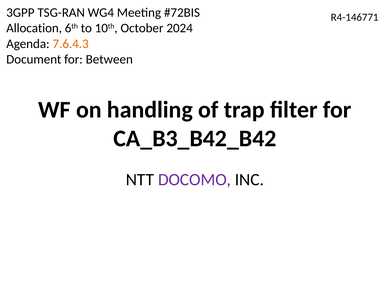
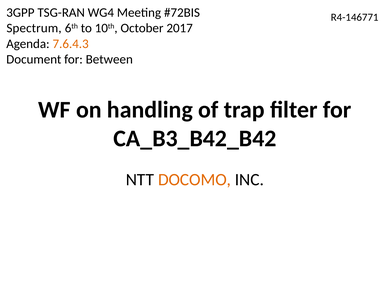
Allocation: Allocation -> Spectrum (34, 28)
2024: 2024 -> 2017 (180, 28)
DOCOMO colour: purple -> orange (195, 179)
